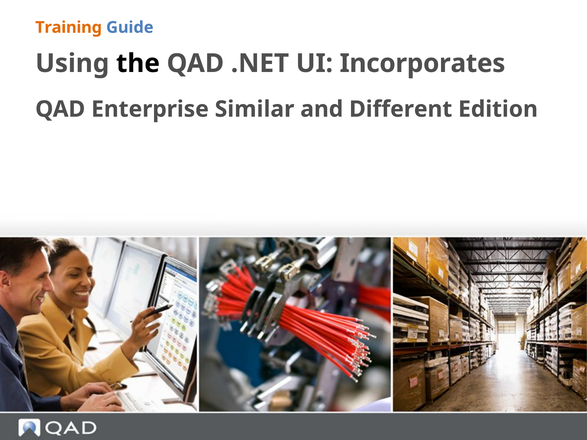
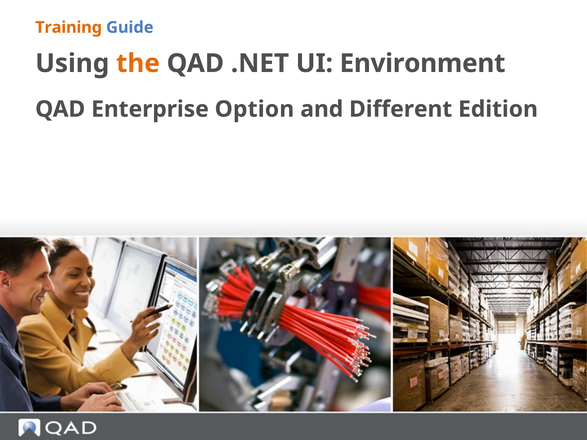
the colour: black -> orange (138, 63)
Incorporates: Incorporates -> Environment (422, 63)
Similar: Similar -> Option (254, 109)
